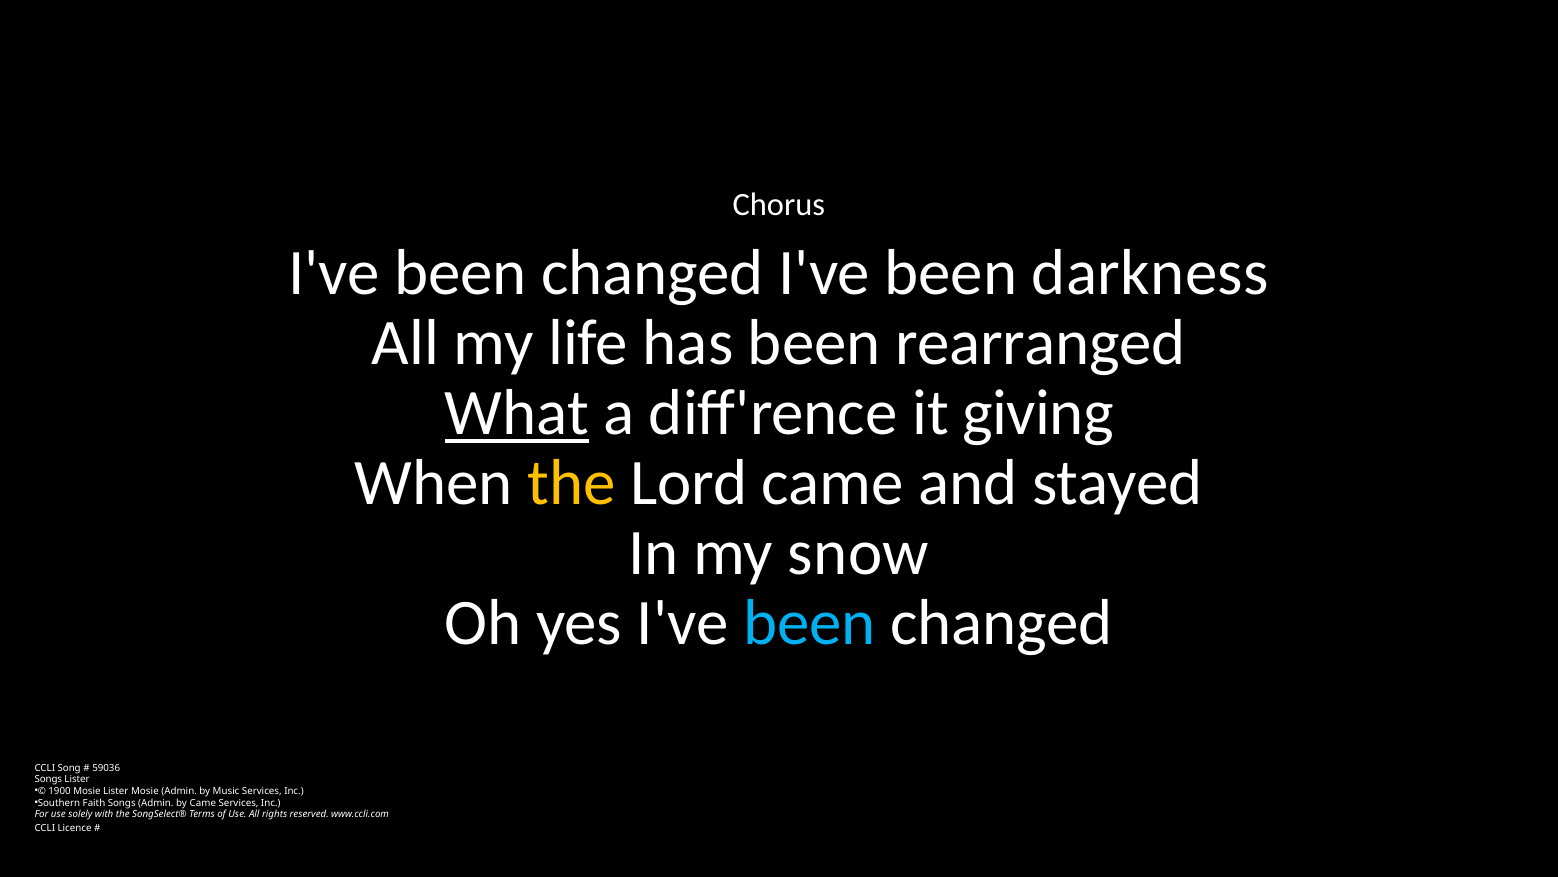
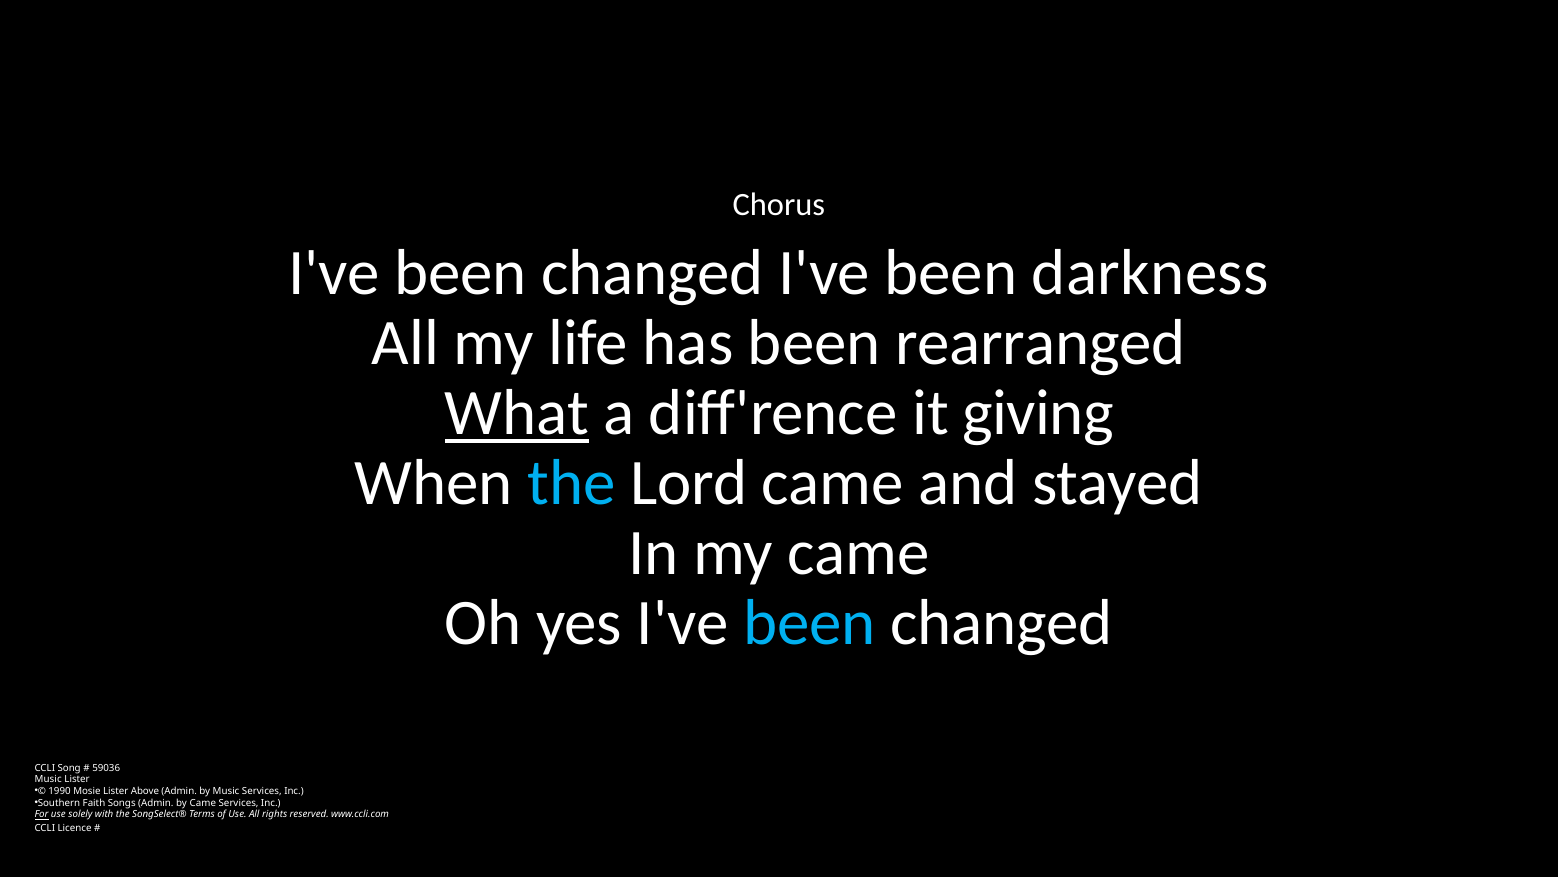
the colour: yellow -> light blue (572, 483)
my snow: snow -> came (859, 553)
Songs: Songs -> Music (48, 779)
1900: 1900 -> 1990 (60, 791)
Lister Mosie: Mosie -> Above (145, 791)
For underline: none -> present (42, 814)
